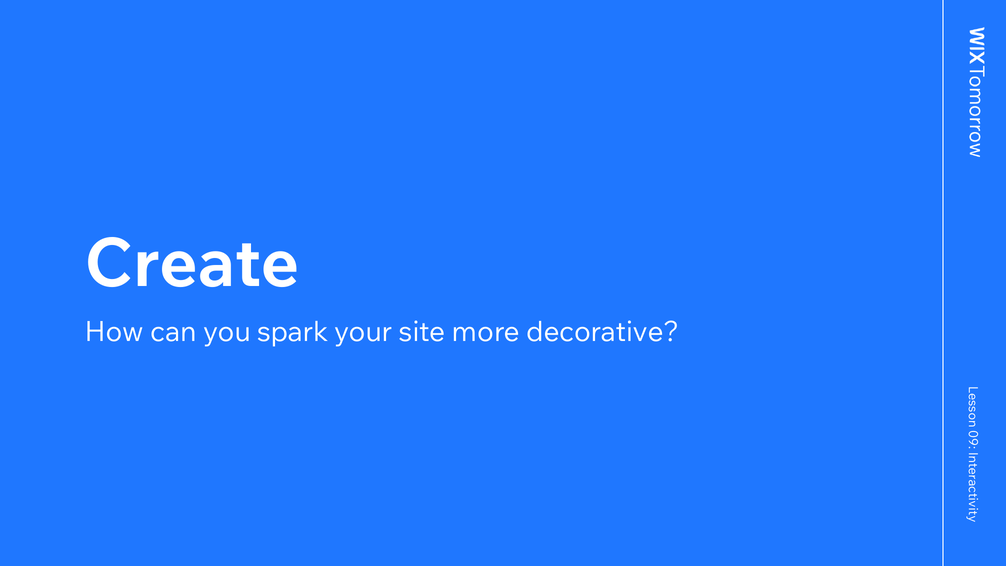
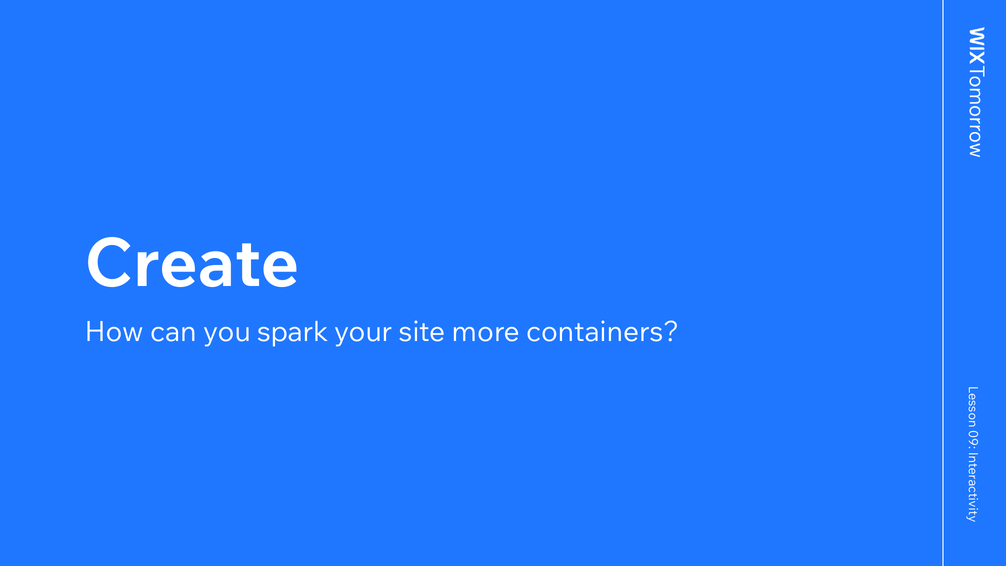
decorative: decorative -> containers (603, 332)
